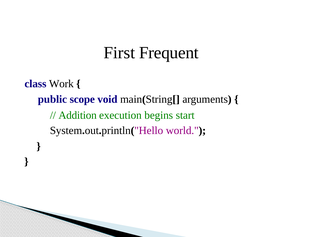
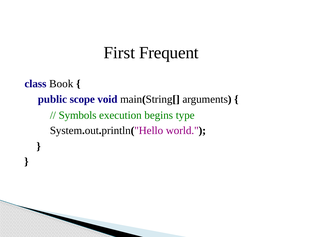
Work: Work -> Book (61, 84)
Addition: Addition -> Symbols (78, 115)
start: start -> type (185, 115)
